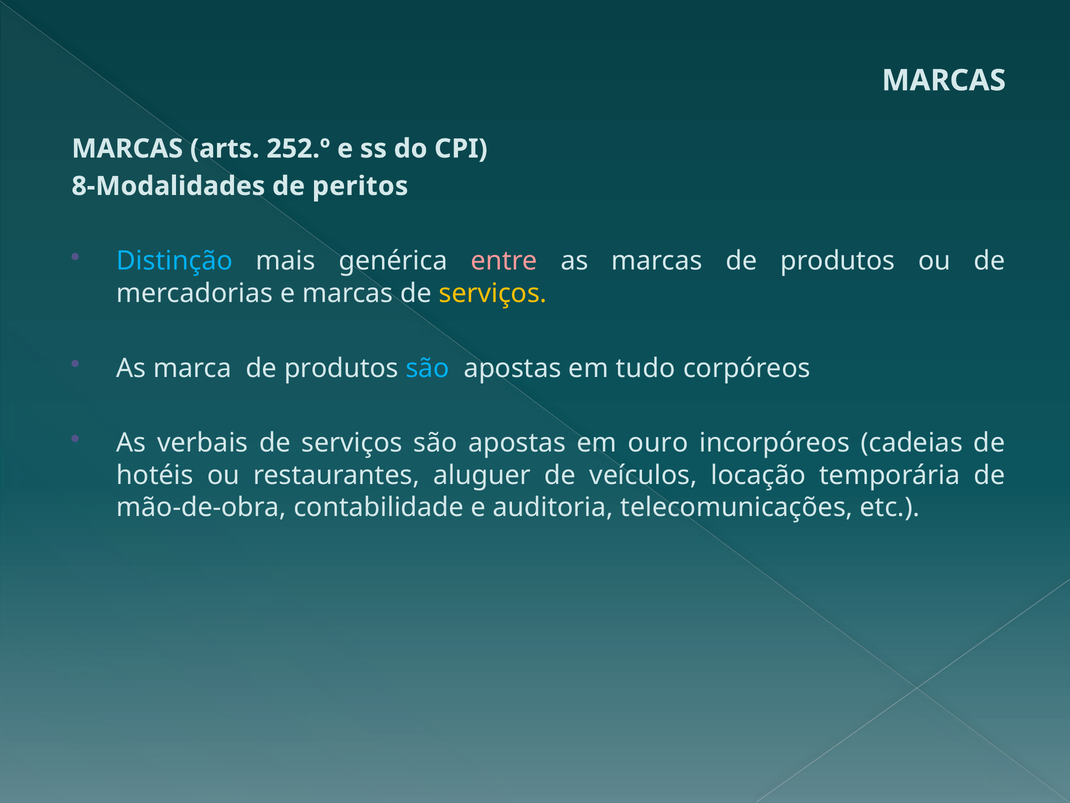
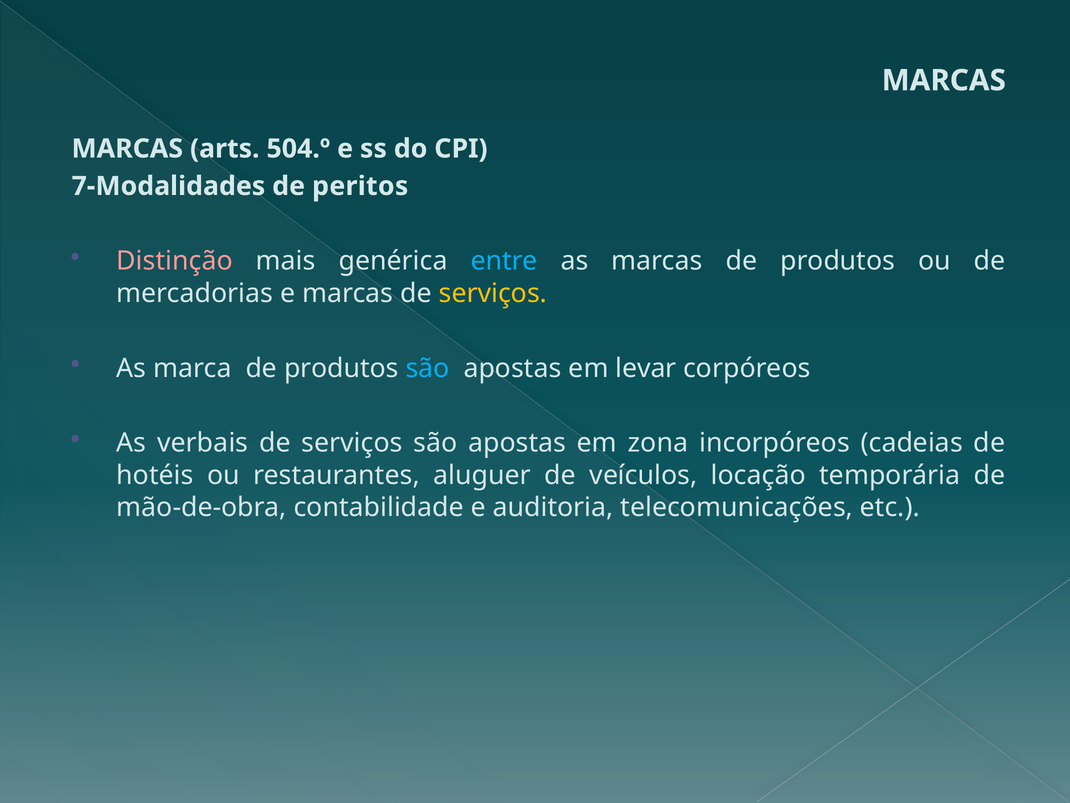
252.º: 252.º -> 504.º (298, 149)
8-Modalidades: 8-Modalidades -> 7-Modalidades (168, 186)
Distinção colour: light blue -> pink (175, 261)
entre colour: pink -> light blue (504, 261)
tudo: tudo -> levar (646, 368)
ouro: ouro -> zona (658, 443)
